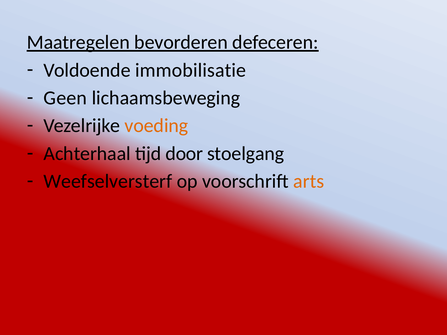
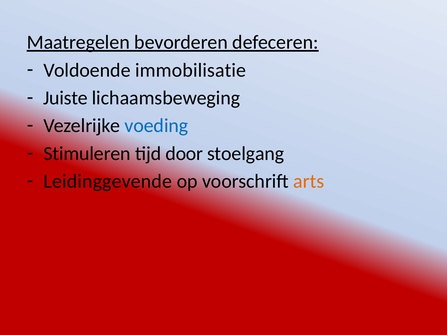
Geen: Geen -> Juiste (65, 98)
voeding colour: orange -> blue (156, 126)
Achterhaal: Achterhaal -> Stimuleren (87, 154)
Weefselversterf: Weefselversterf -> Leidinggevende (108, 181)
